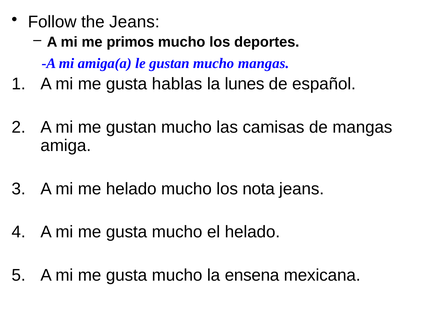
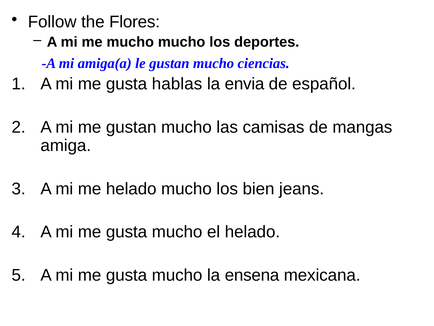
the Jeans: Jeans -> Flores (135, 22)
me primos: primos -> mucho (130, 42)
mucho mangas: mangas -> ciencias (264, 63)
lunes: lunes -> envia (245, 84)
nota: nota -> bien (259, 188)
